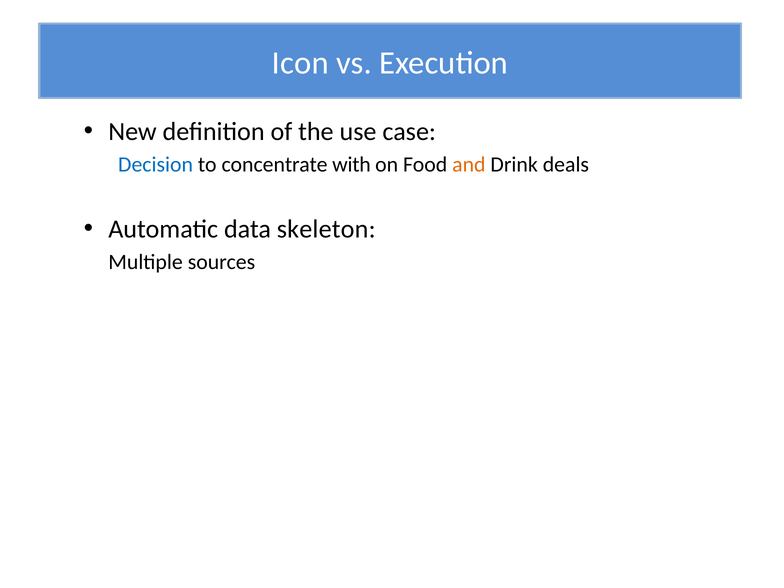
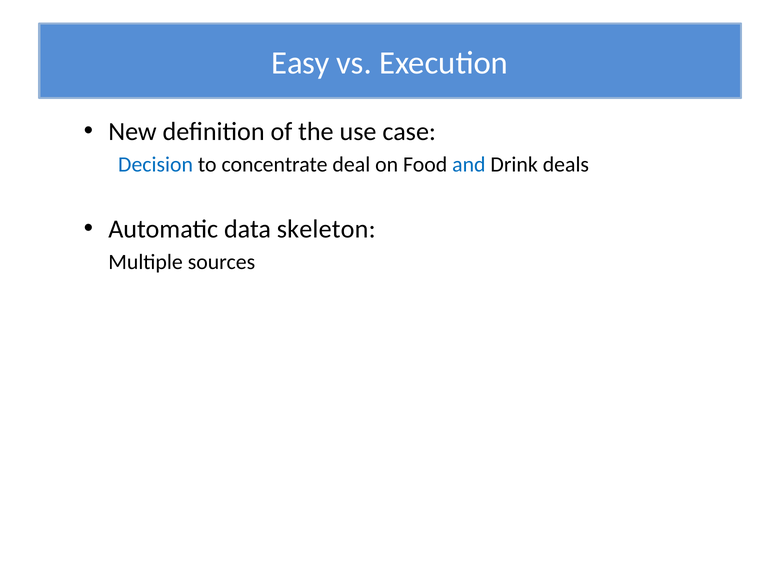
Icon: Icon -> Easy (301, 63)
with: with -> deal (351, 165)
and colour: orange -> blue (469, 165)
